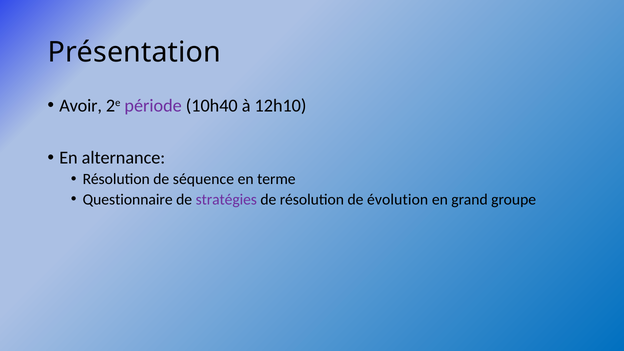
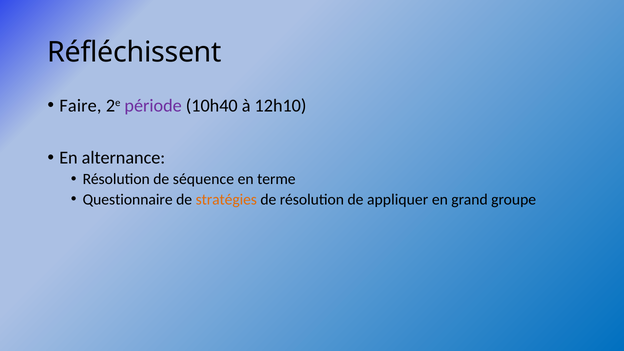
Présentation: Présentation -> Réfléchissent (135, 52)
Avoir: Avoir -> Faire (80, 106)
stratégies colour: purple -> orange (226, 199)
évolution: évolution -> appliquer (398, 199)
